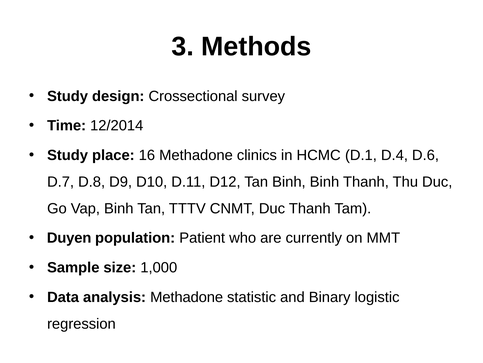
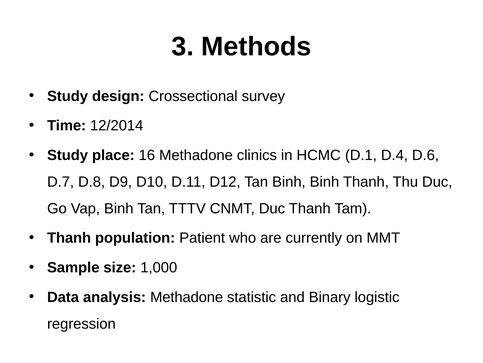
Duyen: Duyen -> Thanh (69, 238)
